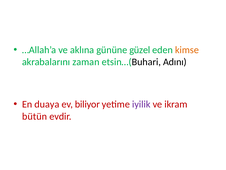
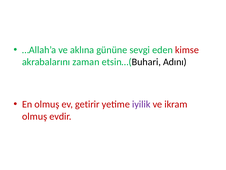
güzel: güzel -> sevgi (140, 50)
kimse colour: orange -> red (187, 50)
En duaya: duaya -> olmuş (47, 104)
biliyor: biliyor -> getirir (87, 104)
bütün: bütün -> olmuş (35, 116)
